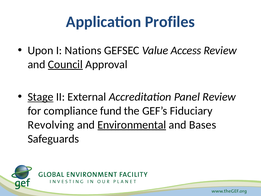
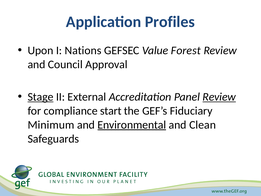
Access: Access -> Forest (186, 50)
Council underline: present -> none (65, 64)
Review underline: none -> present (219, 97)
fund: fund -> start (111, 111)
Revolving: Revolving -> Minimum (51, 125)
Bases: Bases -> Clean (203, 125)
